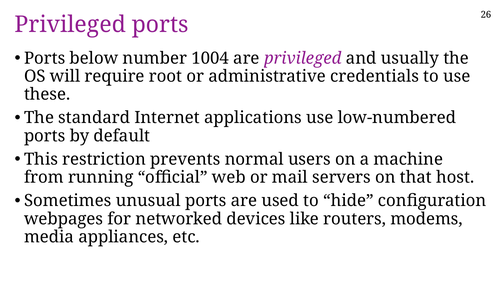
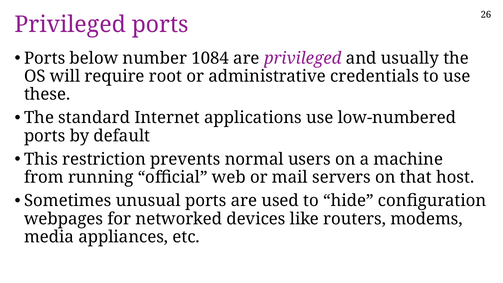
1004: 1004 -> 1084 (210, 58)
